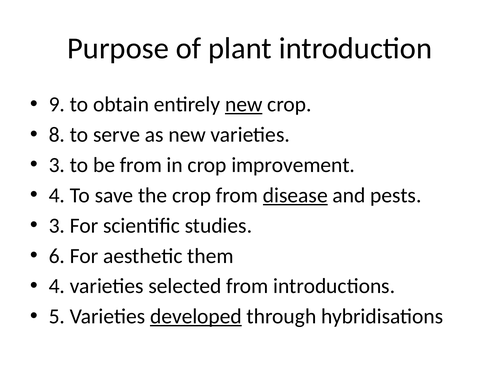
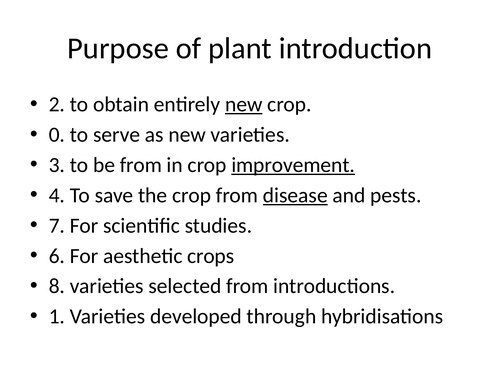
9: 9 -> 2 (57, 104)
8: 8 -> 0 (57, 135)
improvement underline: none -> present (293, 165)
3: 3 -> 7 (57, 226)
them: them -> crops (211, 256)
4: 4 -> 8 (57, 286)
5: 5 -> 1 (57, 316)
developed underline: present -> none (196, 316)
